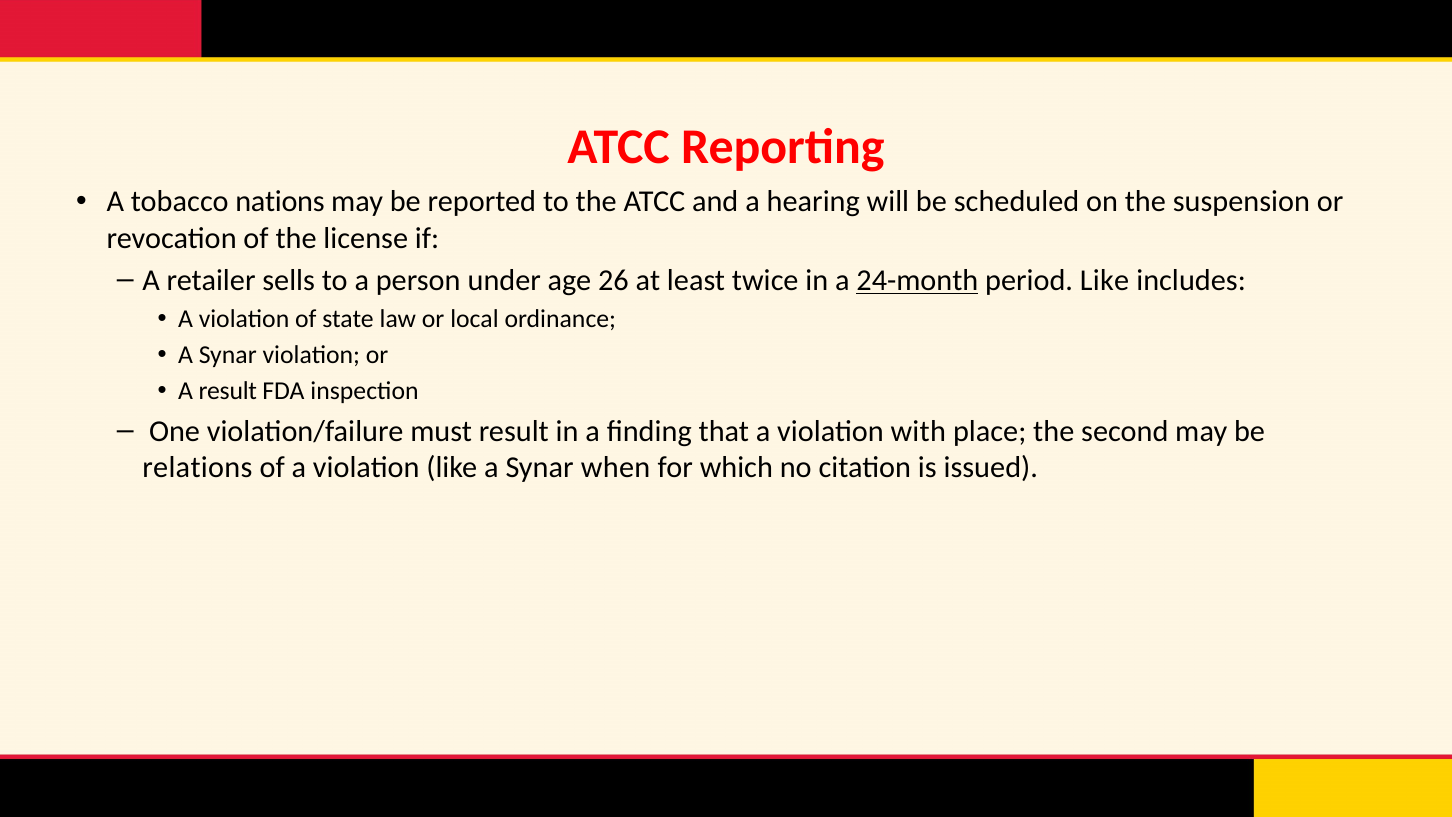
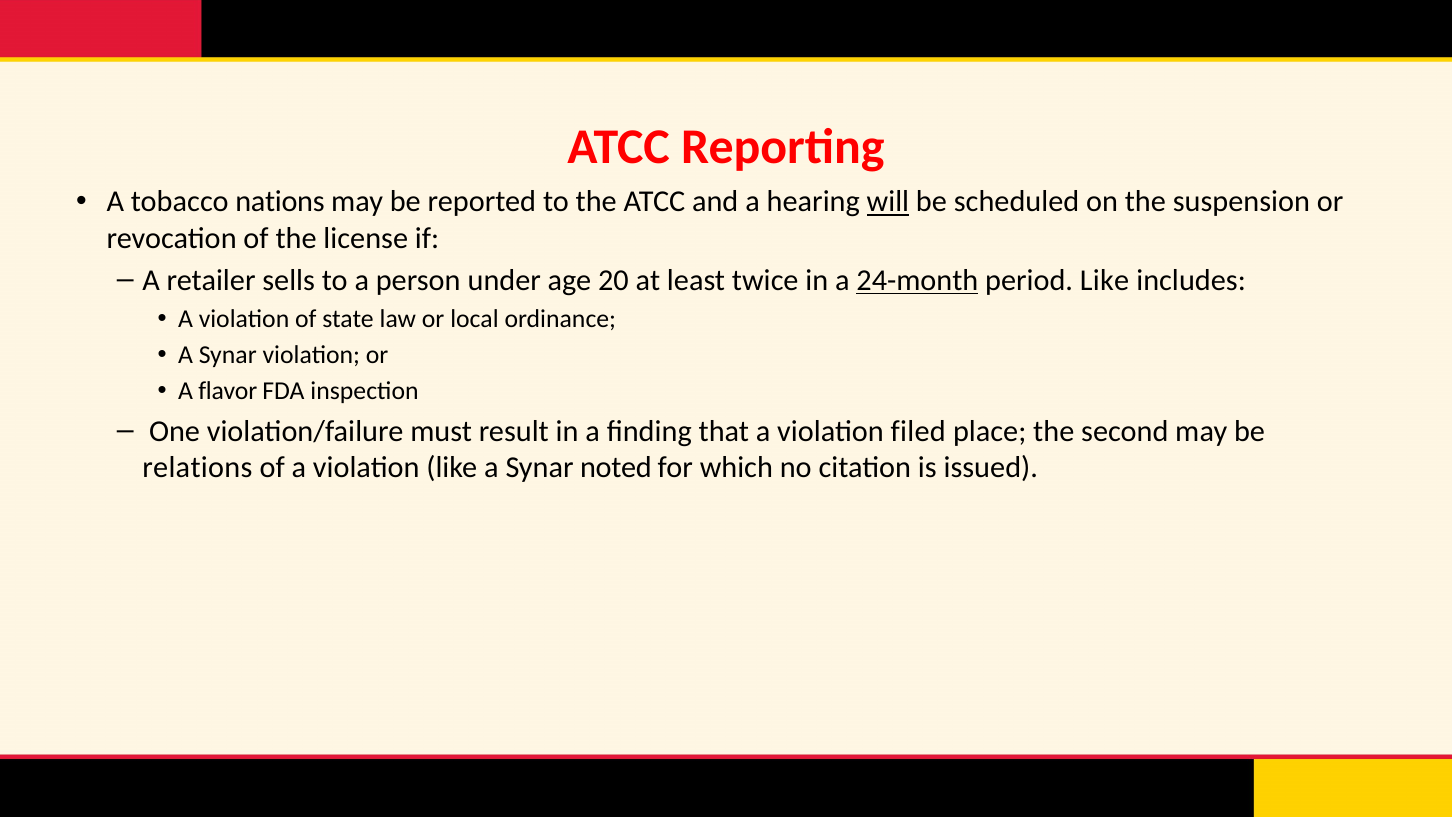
will underline: none -> present (888, 202)
26: 26 -> 20 (613, 280)
A result: result -> flavor (228, 391)
with: with -> filed (918, 431)
when: when -> noted (616, 467)
